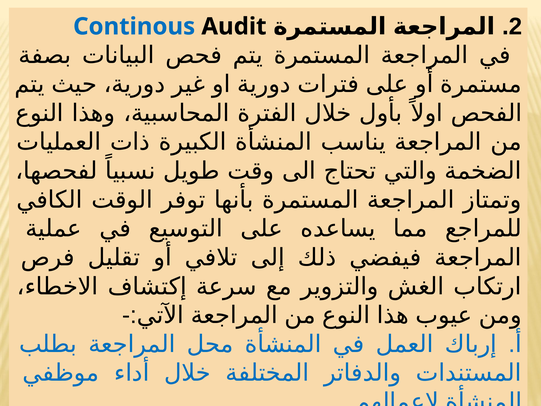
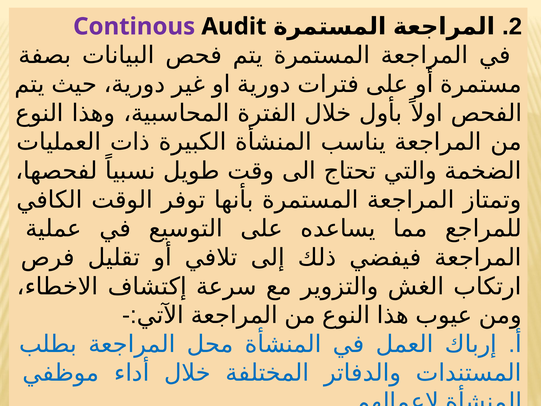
Continous colour: blue -> purple (134, 26)
